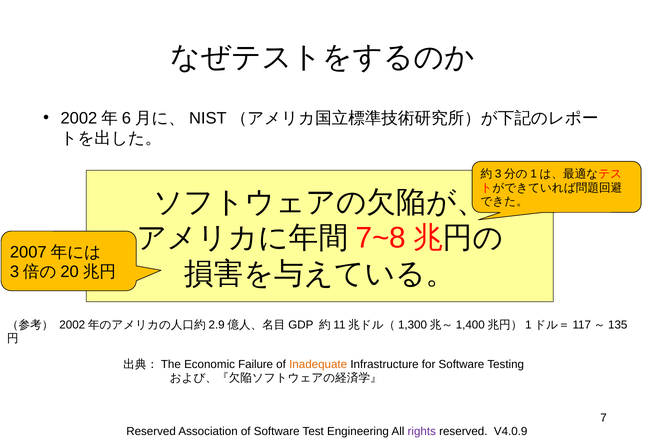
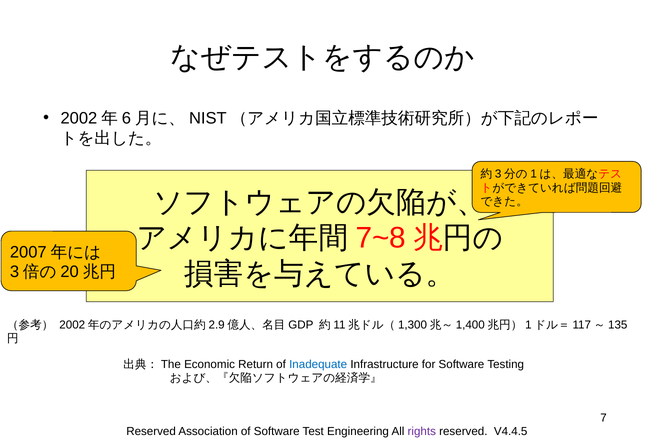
Failure: Failure -> Return (256, 364)
Inadequate colour: orange -> blue (318, 364)
V4.0.9: V4.0.9 -> V4.4.5 (511, 431)
